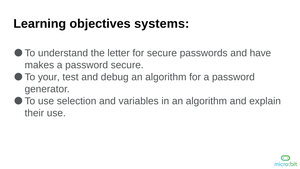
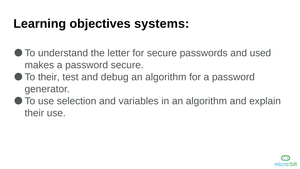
have: have -> used (260, 53)
To your: your -> their (49, 77)
